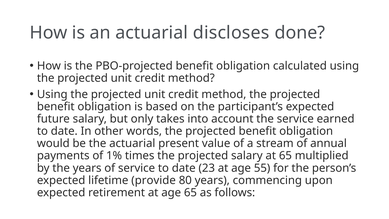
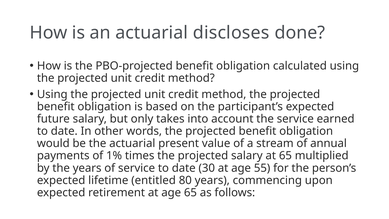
23: 23 -> 30 (207, 168)
provide: provide -> entitled (154, 180)
